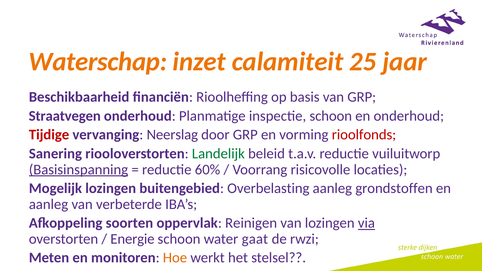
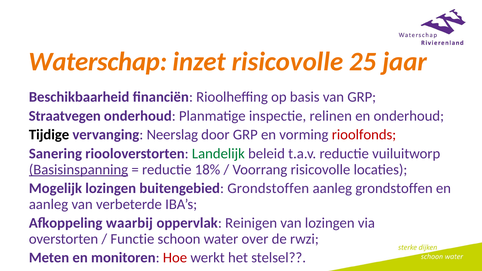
inzet calamiteit: calamiteit -> risicovolle (287, 62)
inspectie schoon: schoon -> relinen (331, 116)
Tijdige colour: red -> black (49, 135)
60%: 60% -> 18% (208, 170)
buitengebied Overbelasting: Overbelasting -> Grondstoffen (268, 188)
soorten: soorten -> waarbij (129, 223)
via underline: present -> none (366, 223)
Energie: Energie -> Functie (132, 239)
gaat: gaat -> over (255, 239)
Hoe colour: orange -> red (175, 258)
